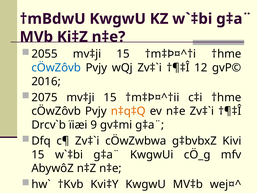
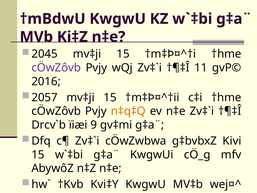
2055: 2055 -> 2045 (45, 54)
cÖwZôvb colour: blue -> purple (56, 68)
†¶‡Î 12: 12 -> 11 (201, 68)
2075: 2075 -> 2057 (45, 97)
